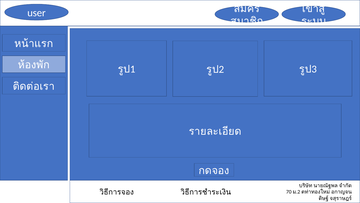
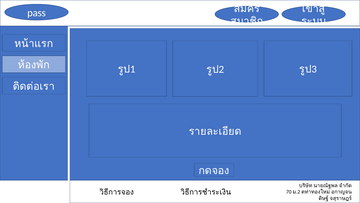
user: user -> pass (37, 13)
